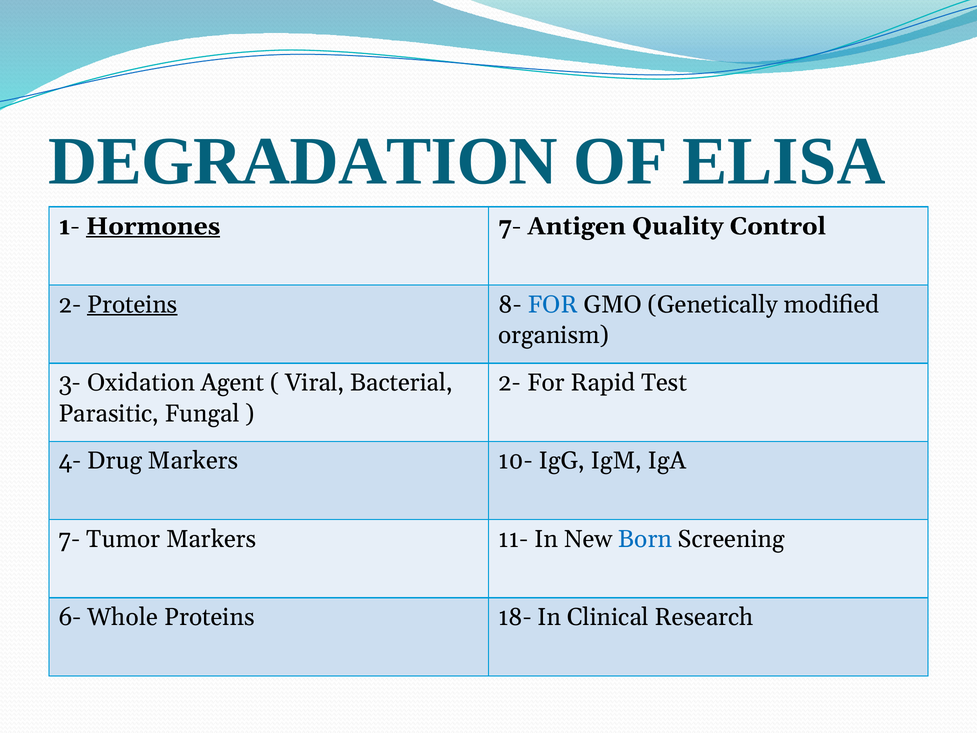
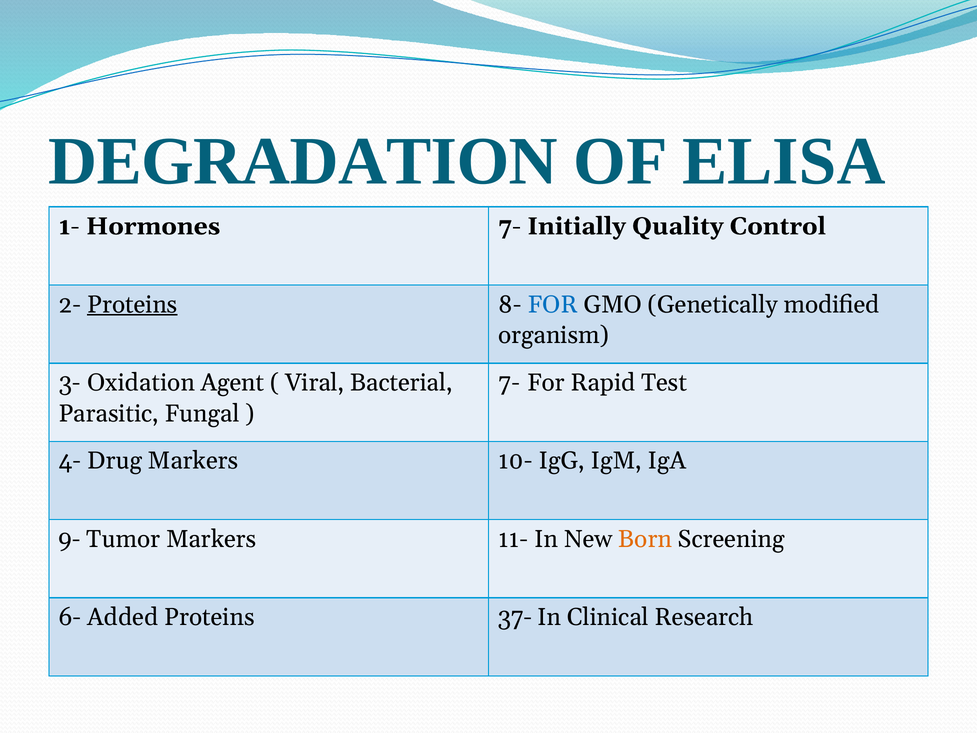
Hormones underline: present -> none (153, 226)
Antigen: Antigen -> Initially (577, 226)
2-: 2- -> 7- (510, 383)
7-: 7- -> 9- (70, 539)
Born colour: blue -> orange (645, 539)
Whole: Whole -> Added (123, 617)
18-: 18- -> 37- (515, 617)
